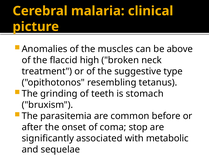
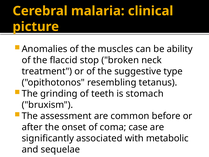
above: above -> ability (180, 49)
high: high -> stop (89, 60)
parasitemia: parasitemia -> assessment (66, 116)
stop: stop -> case (138, 127)
